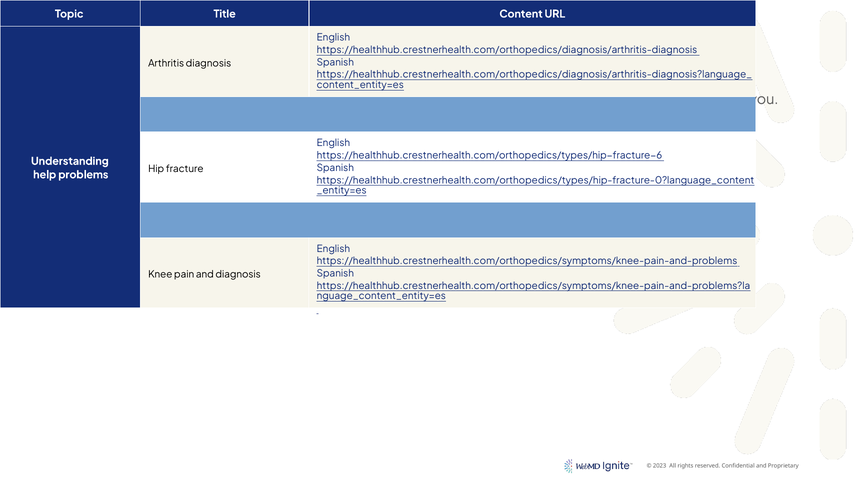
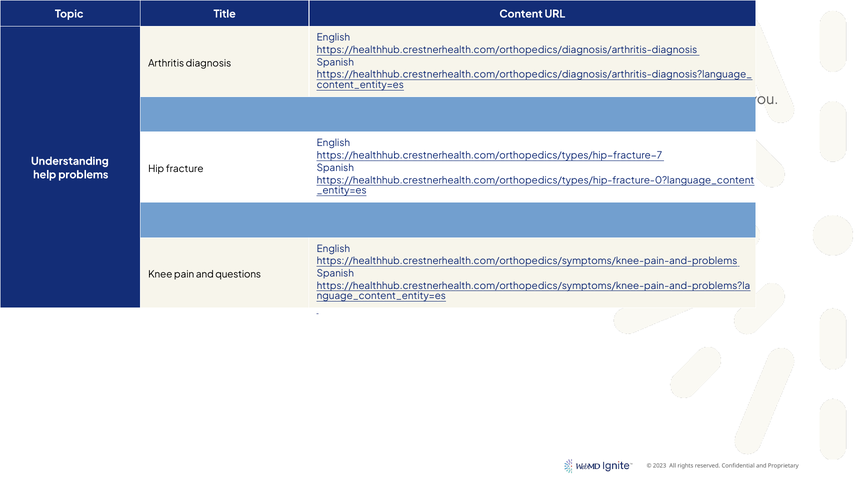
https://healthhub.crestnerhealth.com/orthopedics/types/hip-fracture-6: https://healthhub.crestnerhealth.com/orthopedics/types/hip-fracture-6 -> https://healthhub.crestnerhealth.com/orthopedics/types/hip-fracture-7 (489, 155)
and diagnosis: diagnosis -> questions (238, 274)
